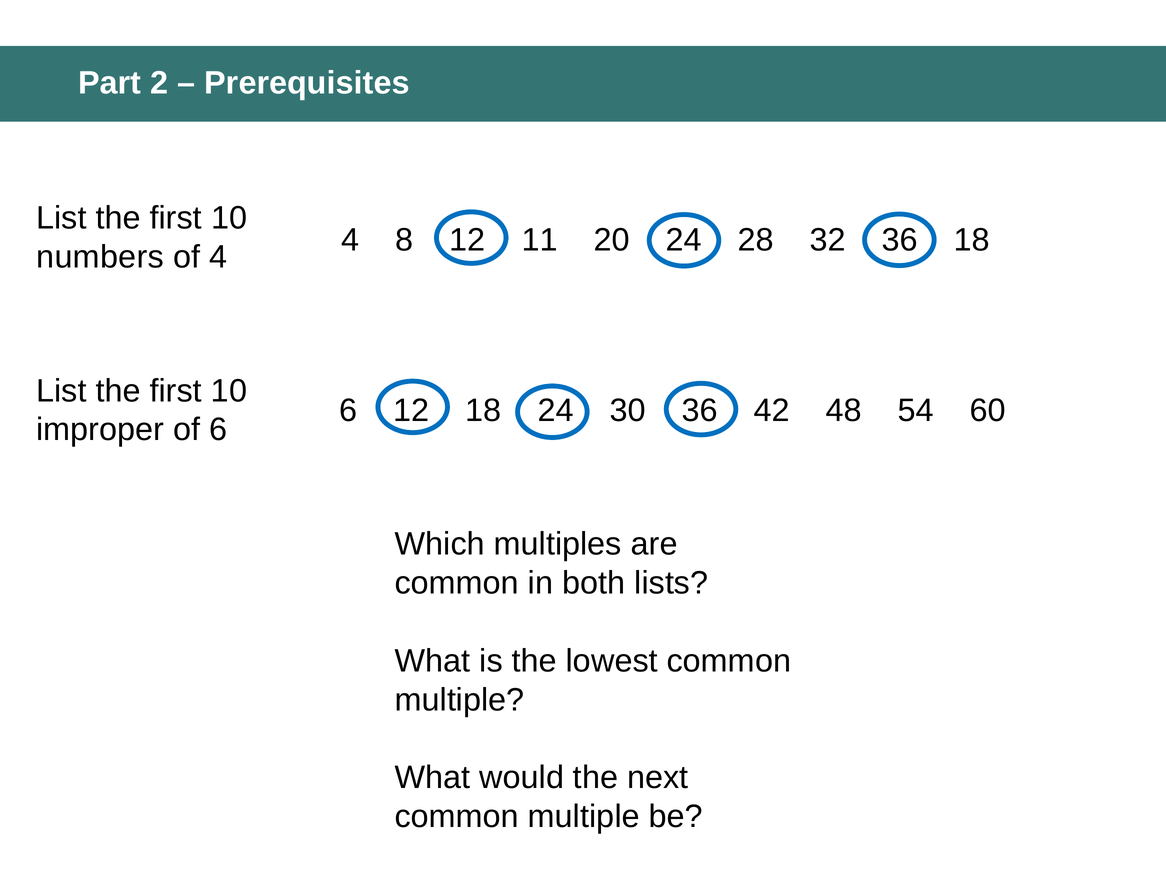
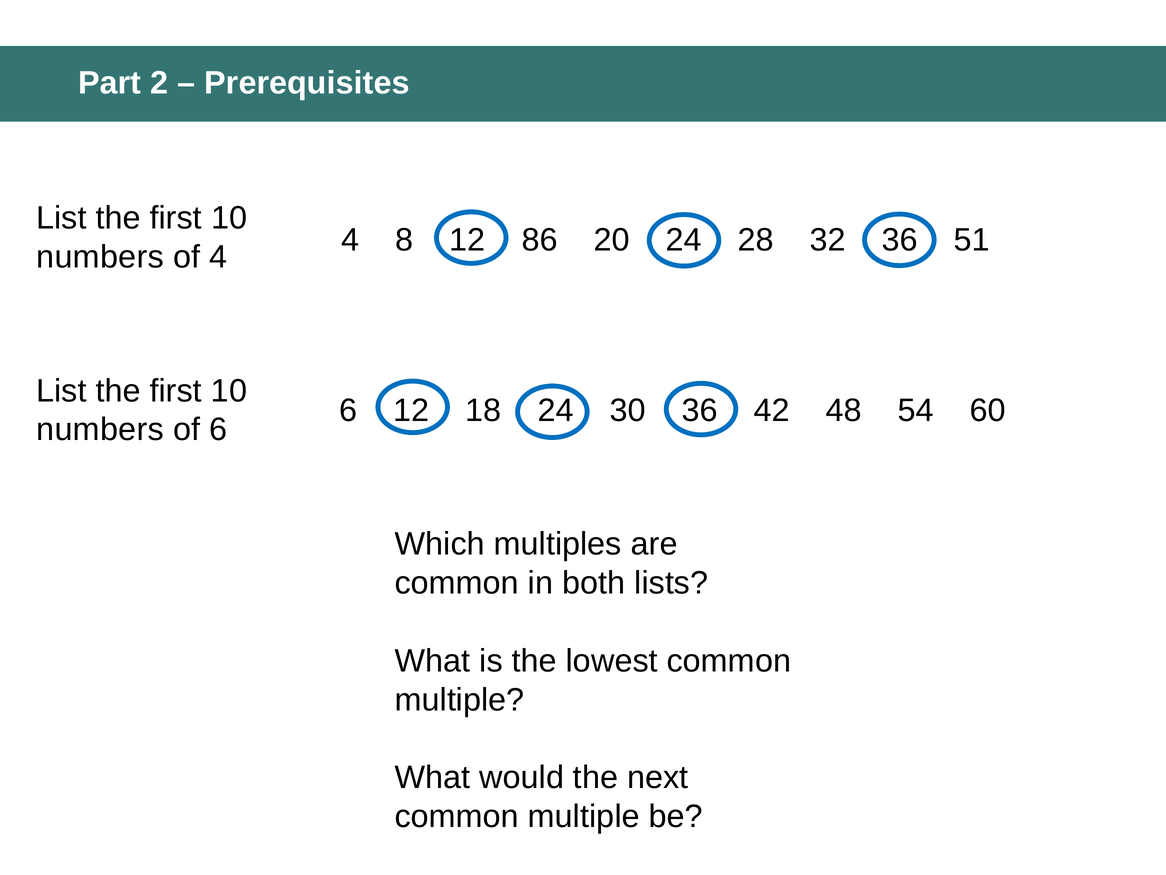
11: 11 -> 86 (540, 240)
36 18: 18 -> 51 (972, 240)
improper: improper -> numbers (100, 430)
